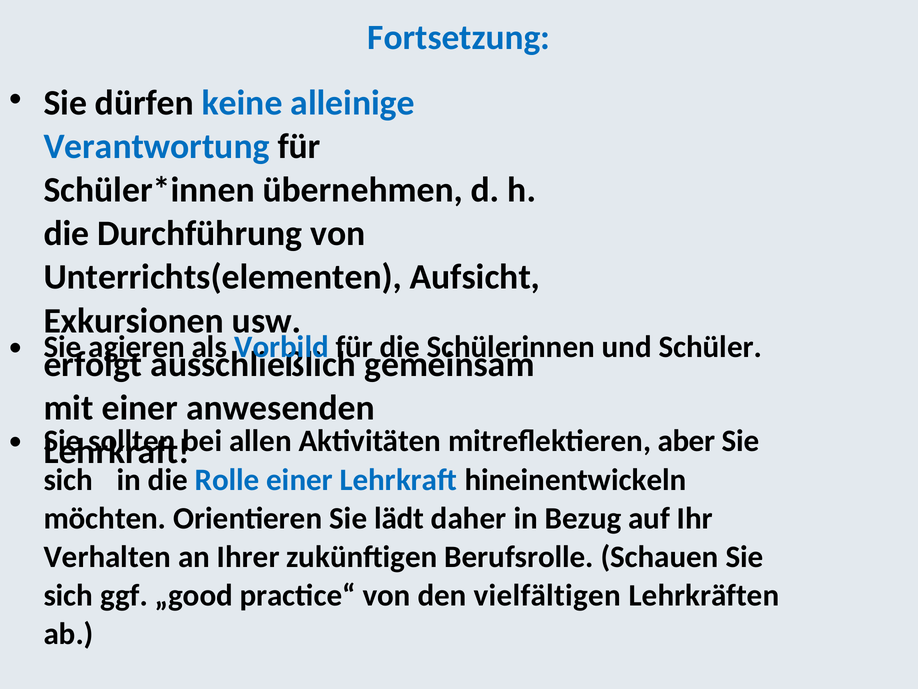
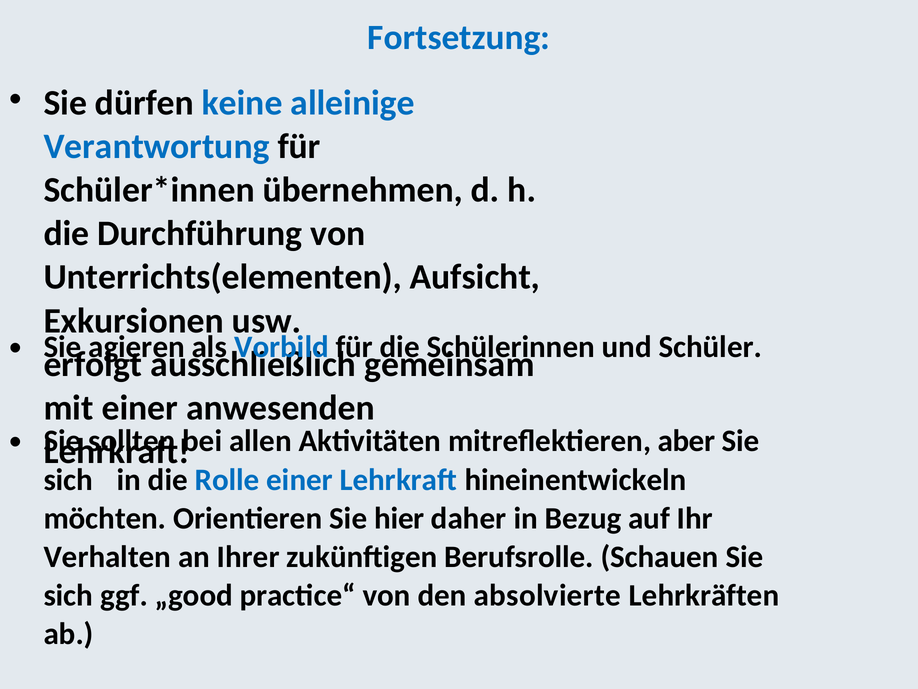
lädt: lädt -> hier (399, 518)
vielfältigen: vielfältigen -> absolvierte (547, 595)
